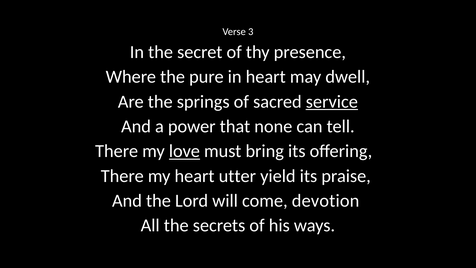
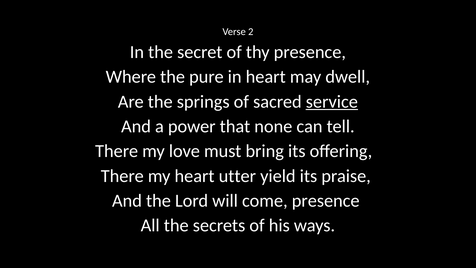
3: 3 -> 2 (251, 32)
love underline: present -> none (184, 151)
come devotion: devotion -> presence (326, 201)
